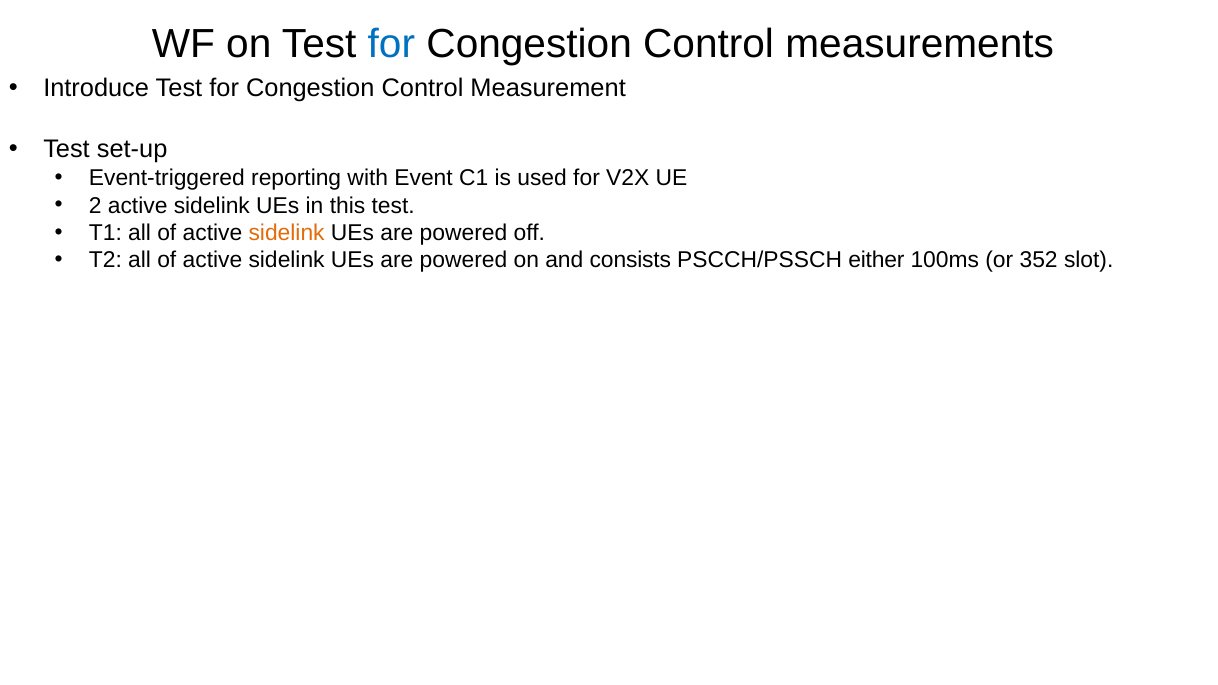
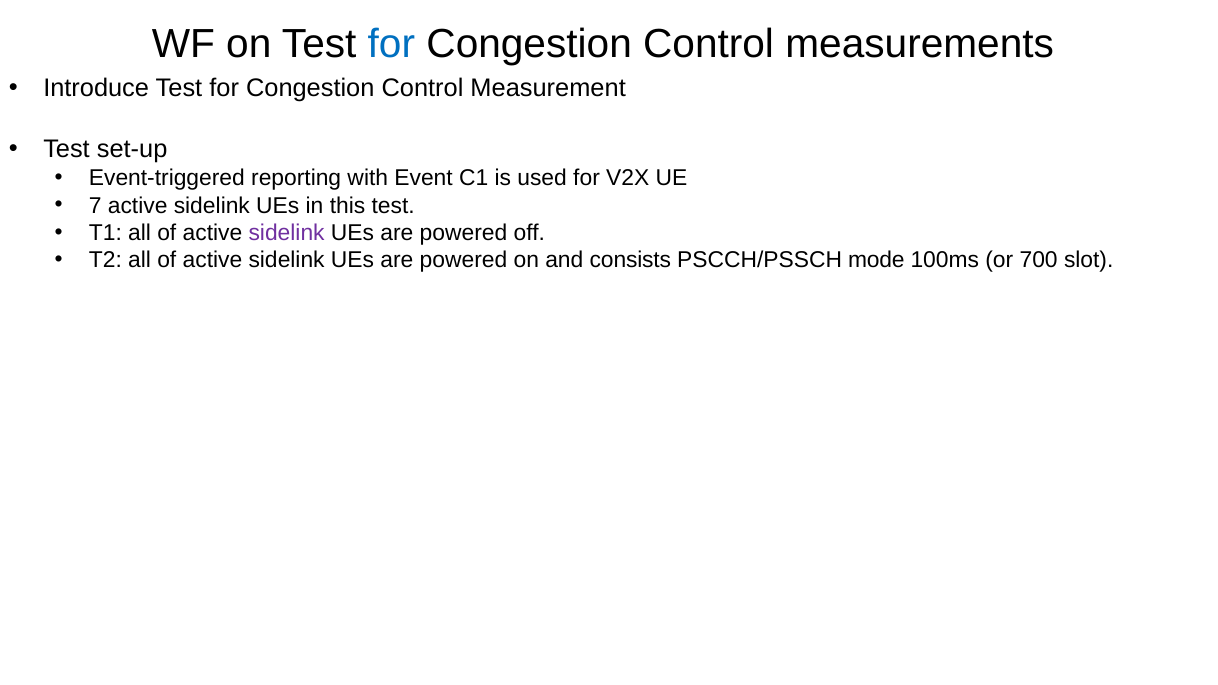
2: 2 -> 7 (95, 206)
sidelink colour: orange -> purple (287, 233)
either: either -> mode (876, 261)
352: 352 -> 700 (1039, 261)
